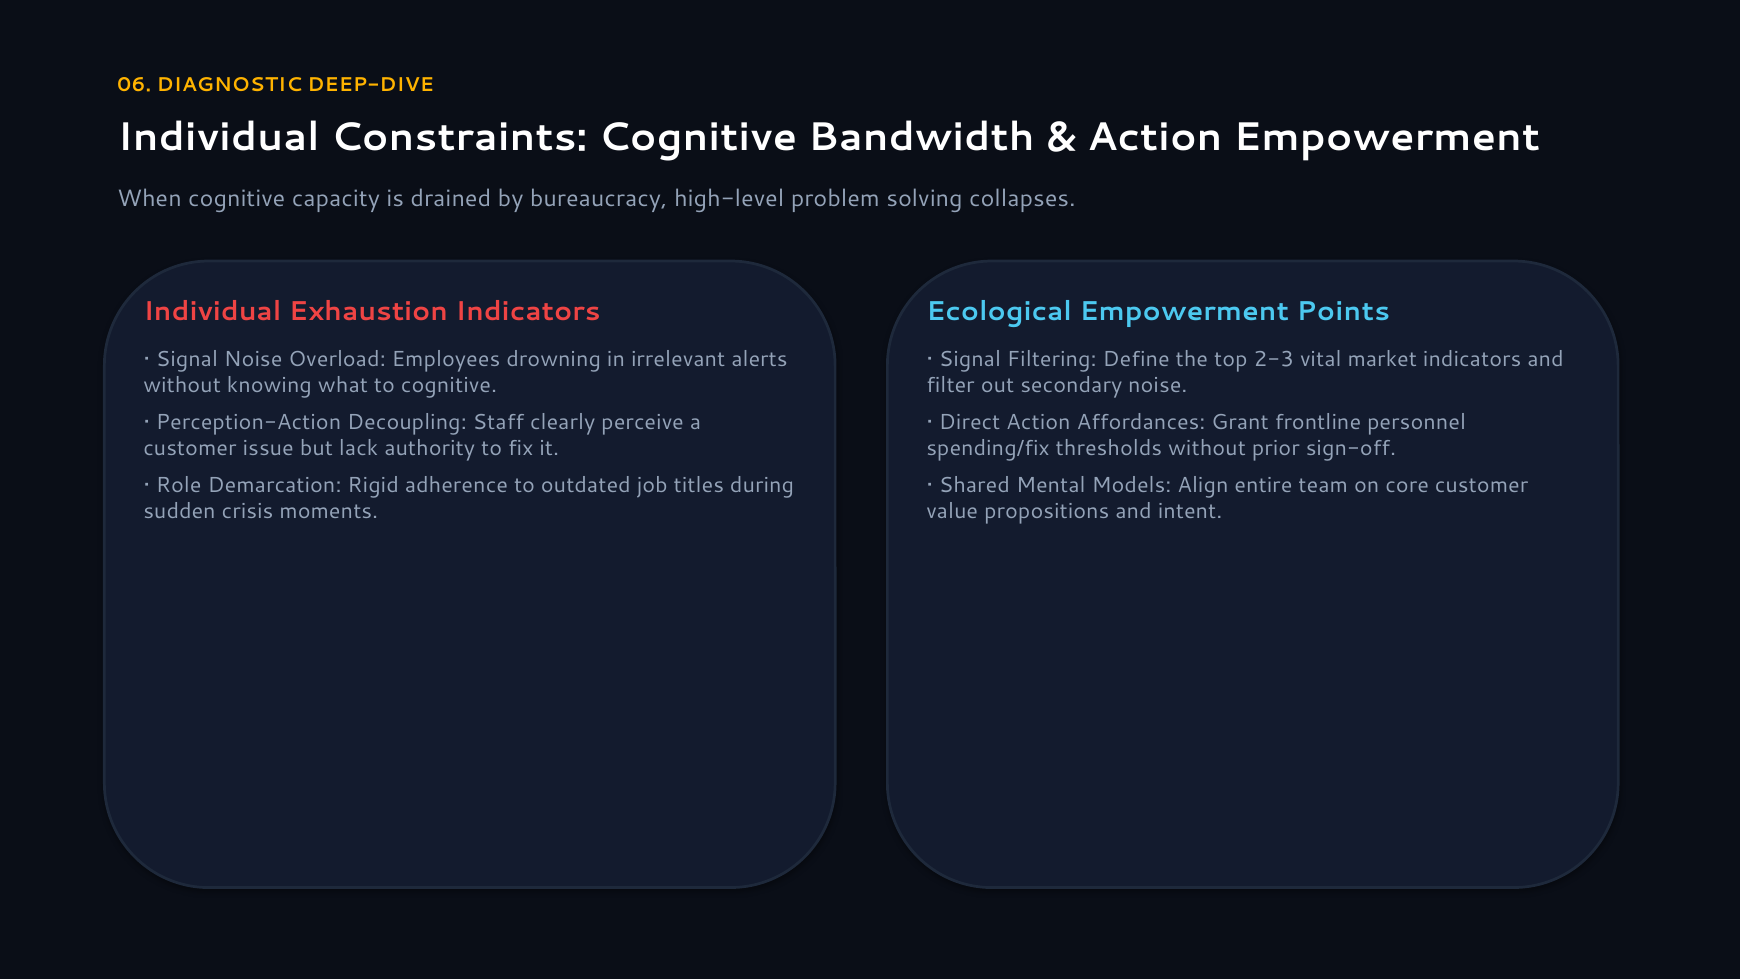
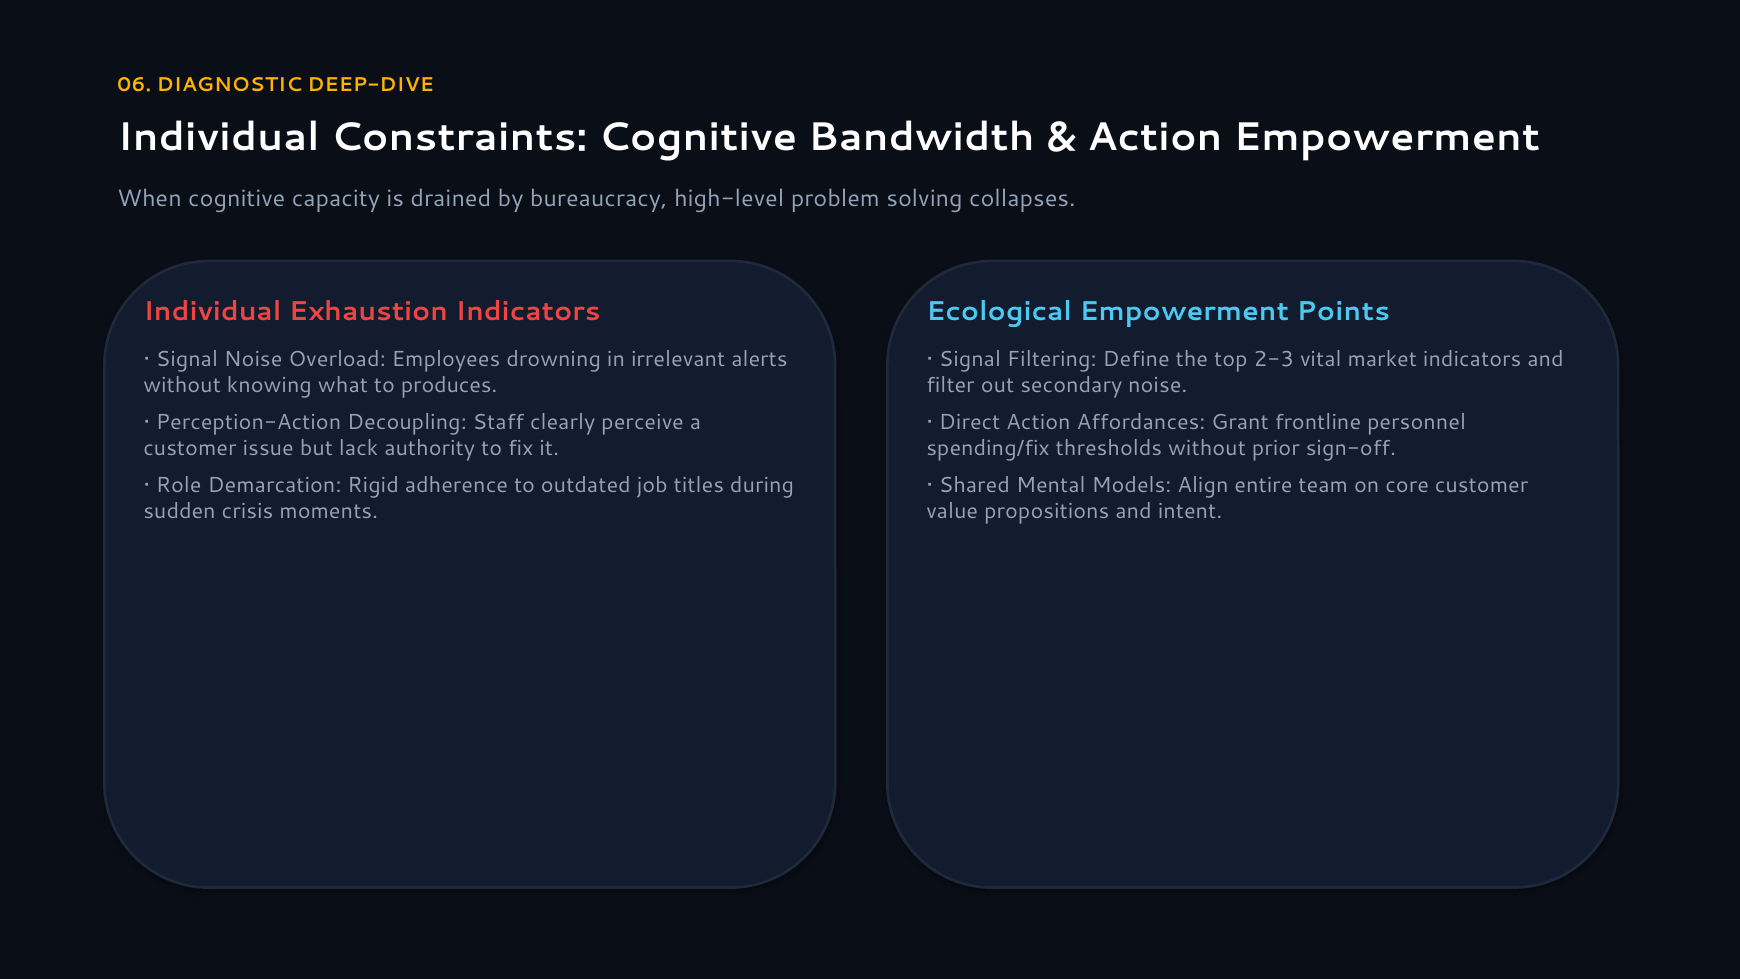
to cognitive: cognitive -> produces (449, 385)
